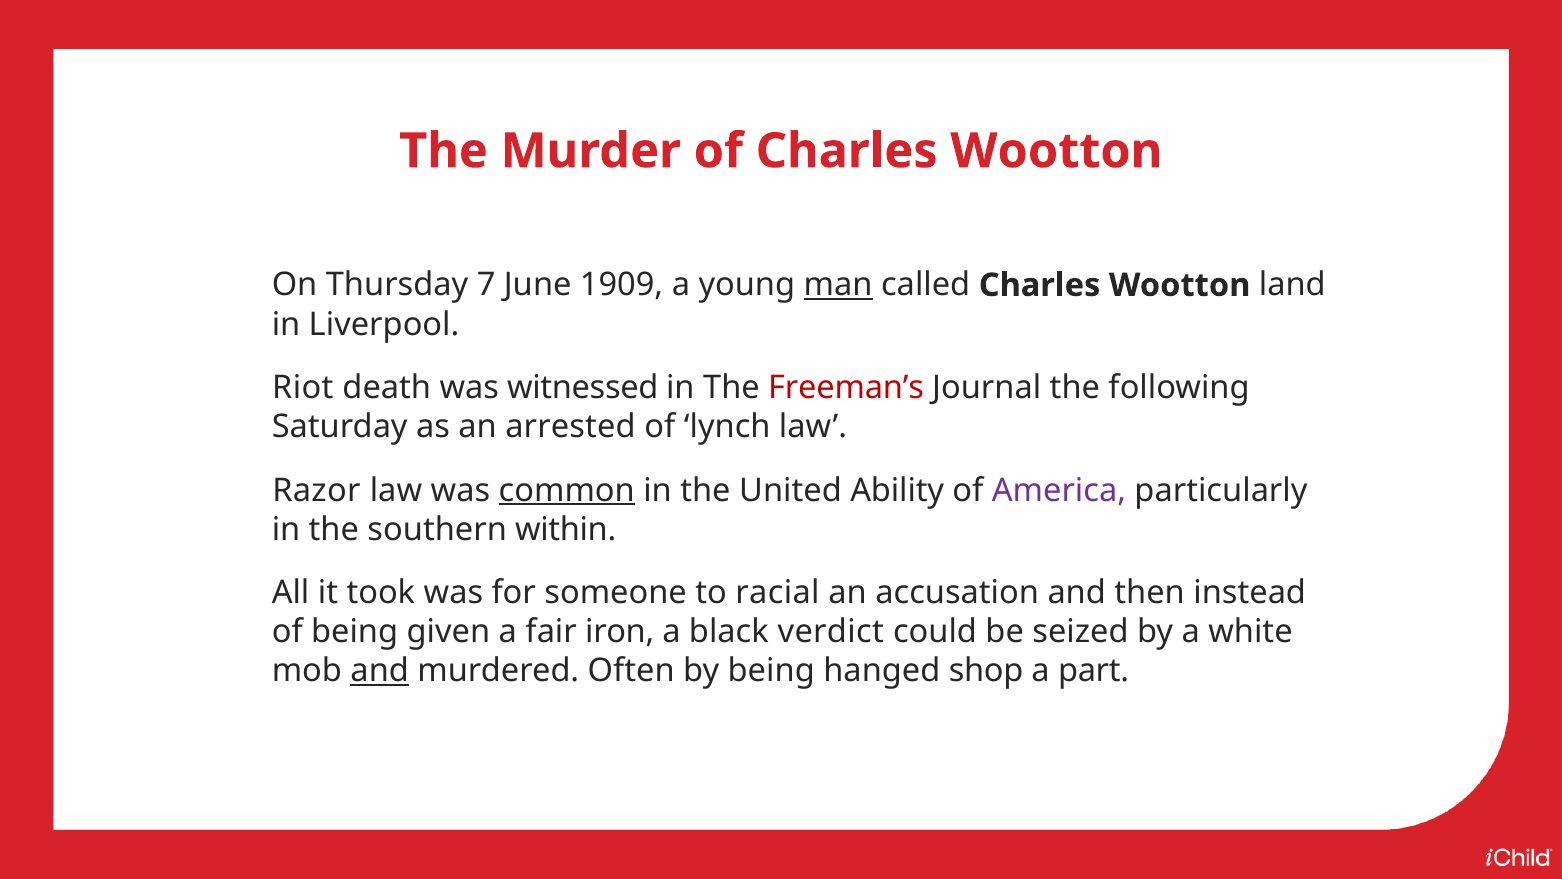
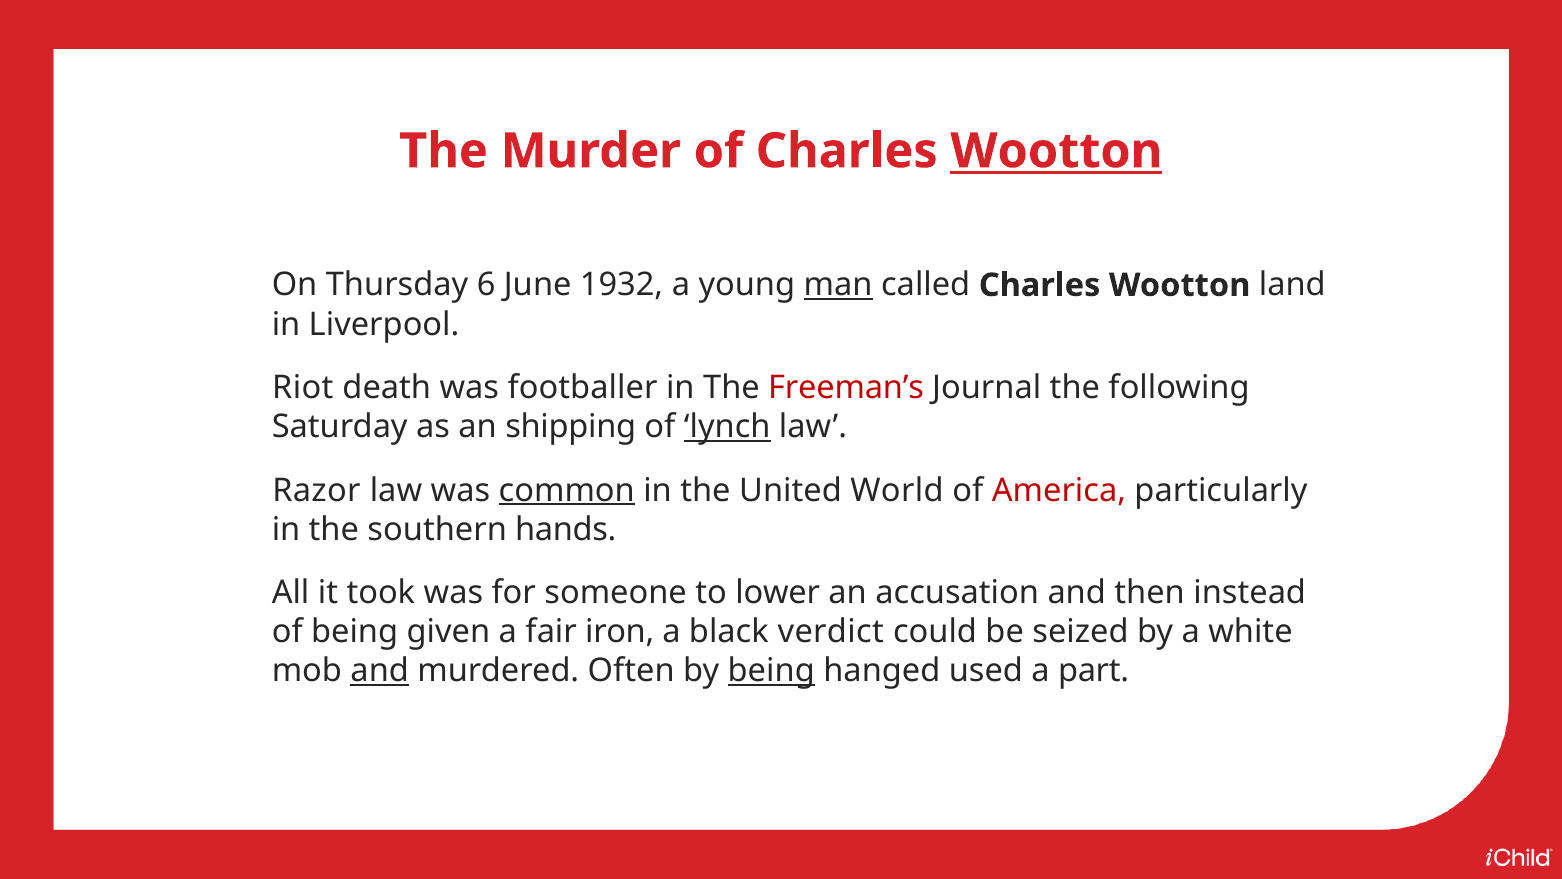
Wootton underline: none -> present (1056, 151)
7: 7 -> 6 (486, 285)
1909: 1909 -> 1932 (622, 285)
witnessed: witnessed -> footballer (583, 388)
arrested: arrested -> shipping (571, 427)
lynch underline: none -> present (727, 427)
Ability: Ability -> World (897, 490)
America colour: purple -> red (1059, 490)
within: within -> hands (566, 529)
racial: racial -> lower (778, 593)
being underline: none -> present (771, 671)
shop: shop -> used (986, 671)
